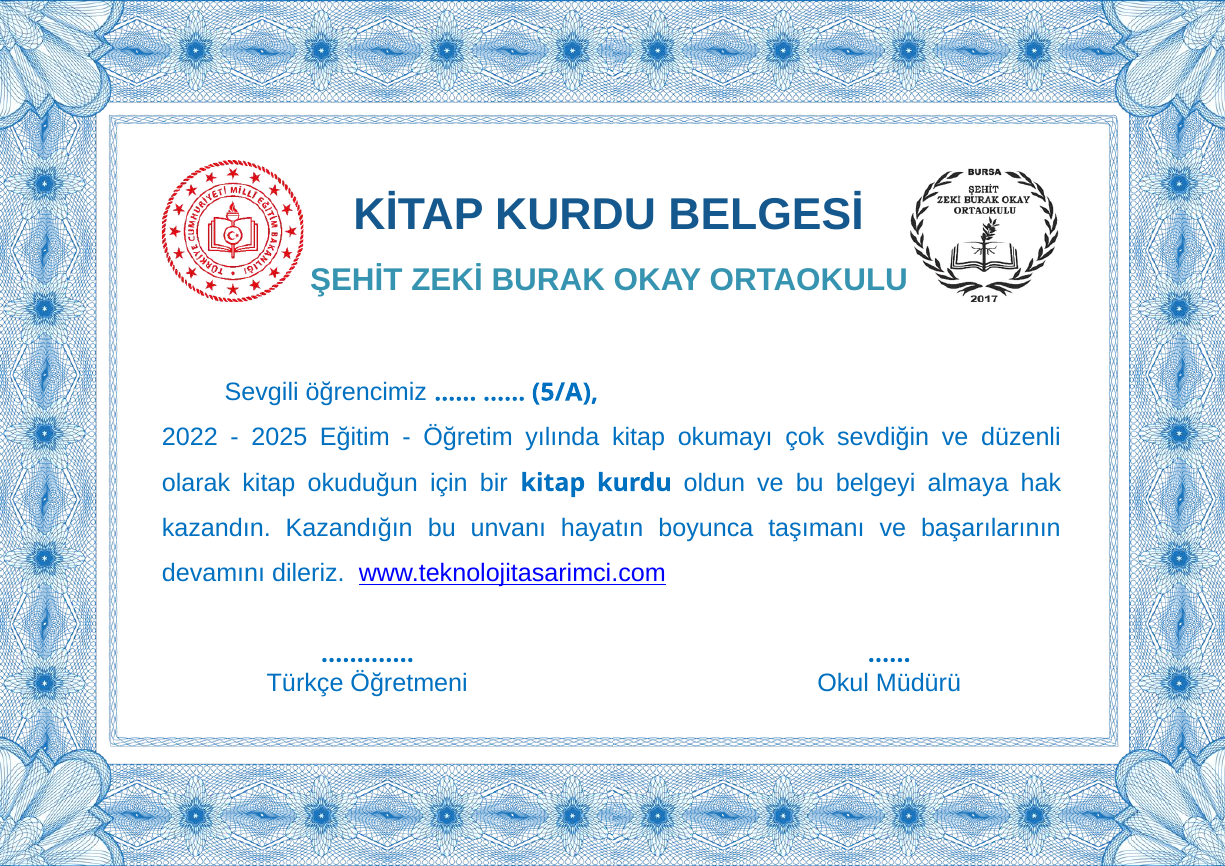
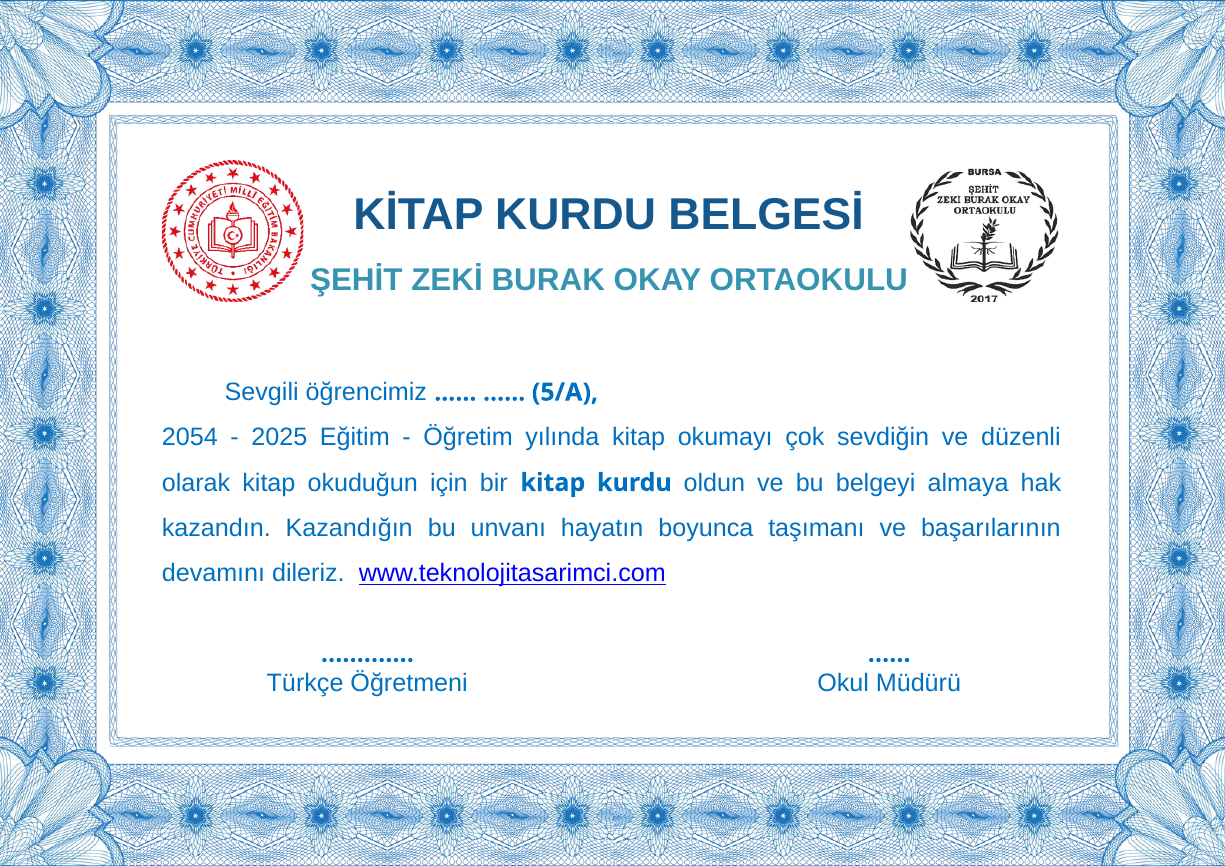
2022: 2022 -> 2054 (190, 437)
